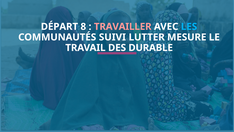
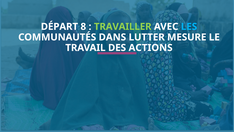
TRAVAILLER colour: pink -> light green (123, 27)
SUIVI: SUIVI -> DANS (112, 37)
DURABLE: DURABLE -> ACTIONS (151, 48)
